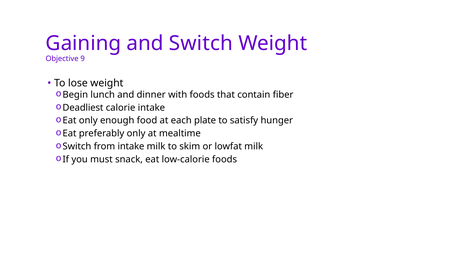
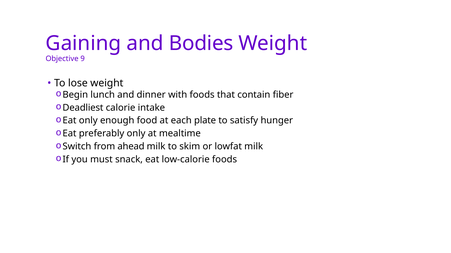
and Switch: Switch -> Bodies (201, 43)
from intake: intake -> ahead (131, 147)
